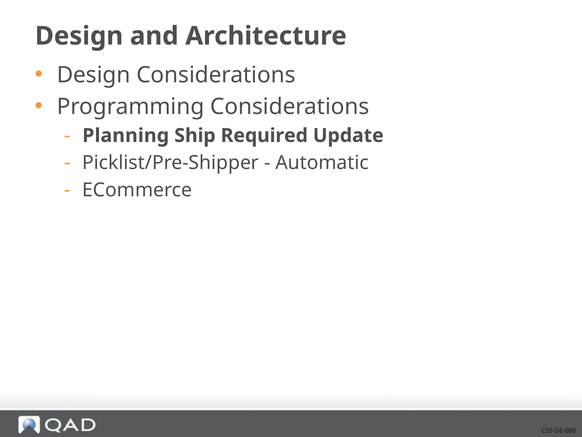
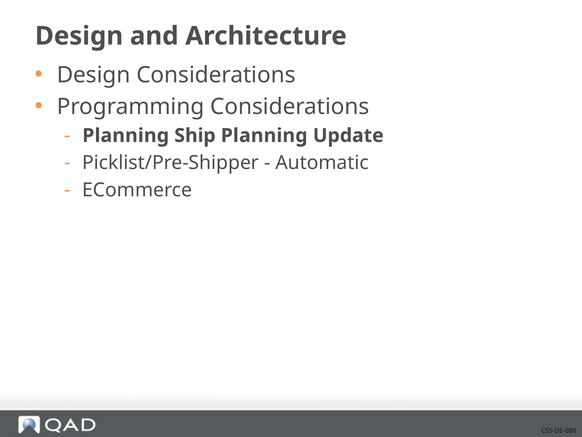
Ship Required: Required -> Planning (264, 135)
